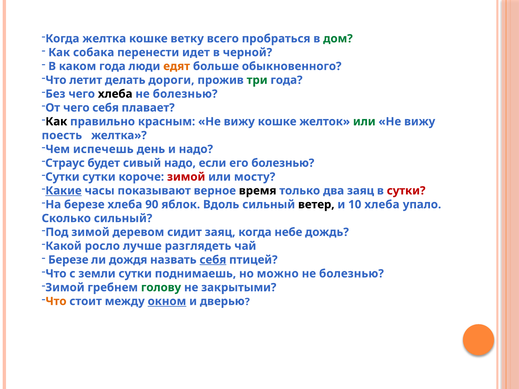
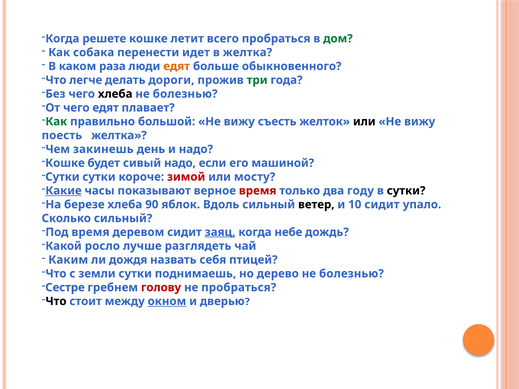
Когда желтка: желтка -> решете (104, 39)
ветку: ветку -> летит (187, 39)
в черной: черной -> желтка (247, 52)
каком года: года -> раза (112, 66)
летит: летит -> легче (86, 80)
чего себя: себя -> едят (106, 108)
Как colour: black -> green (56, 122)
красным: красным -> большой (167, 122)
вижу кошке: кошке -> съесть (277, 122)
или colour: green -> black (364, 122)
испечешь: испечешь -> закинешь (103, 149)
Страус: Страус -> Кошке (65, 163)
его болезнью: болезнью -> машиной (283, 163)
время colour: black -> red (258, 191)
два заяц: заяц -> году (360, 191)
сутки colour: red -> black (406, 191)
10 хлеба: хлеба -> сидит (382, 205)
Под зимой: зимой -> время (90, 232)
заяц underline: none -> present (220, 232)
Березе: Березе -> Каким (68, 260)
себя underline: present -> none (213, 260)
можно: можно -> дерево (278, 274)
Зимой: Зимой -> Сестре (65, 288)
голову colour: green -> red (161, 288)
не закрытыми: закрытыми -> пробраться (239, 288)
Что colour: orange -> black (56, 301)
